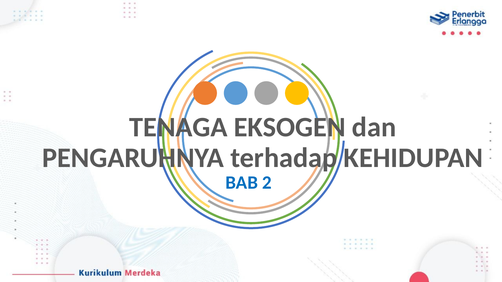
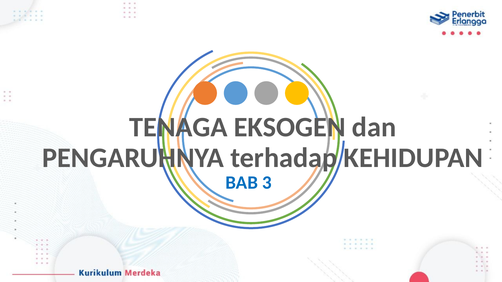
2: 2 -> 3 (267, 183)
